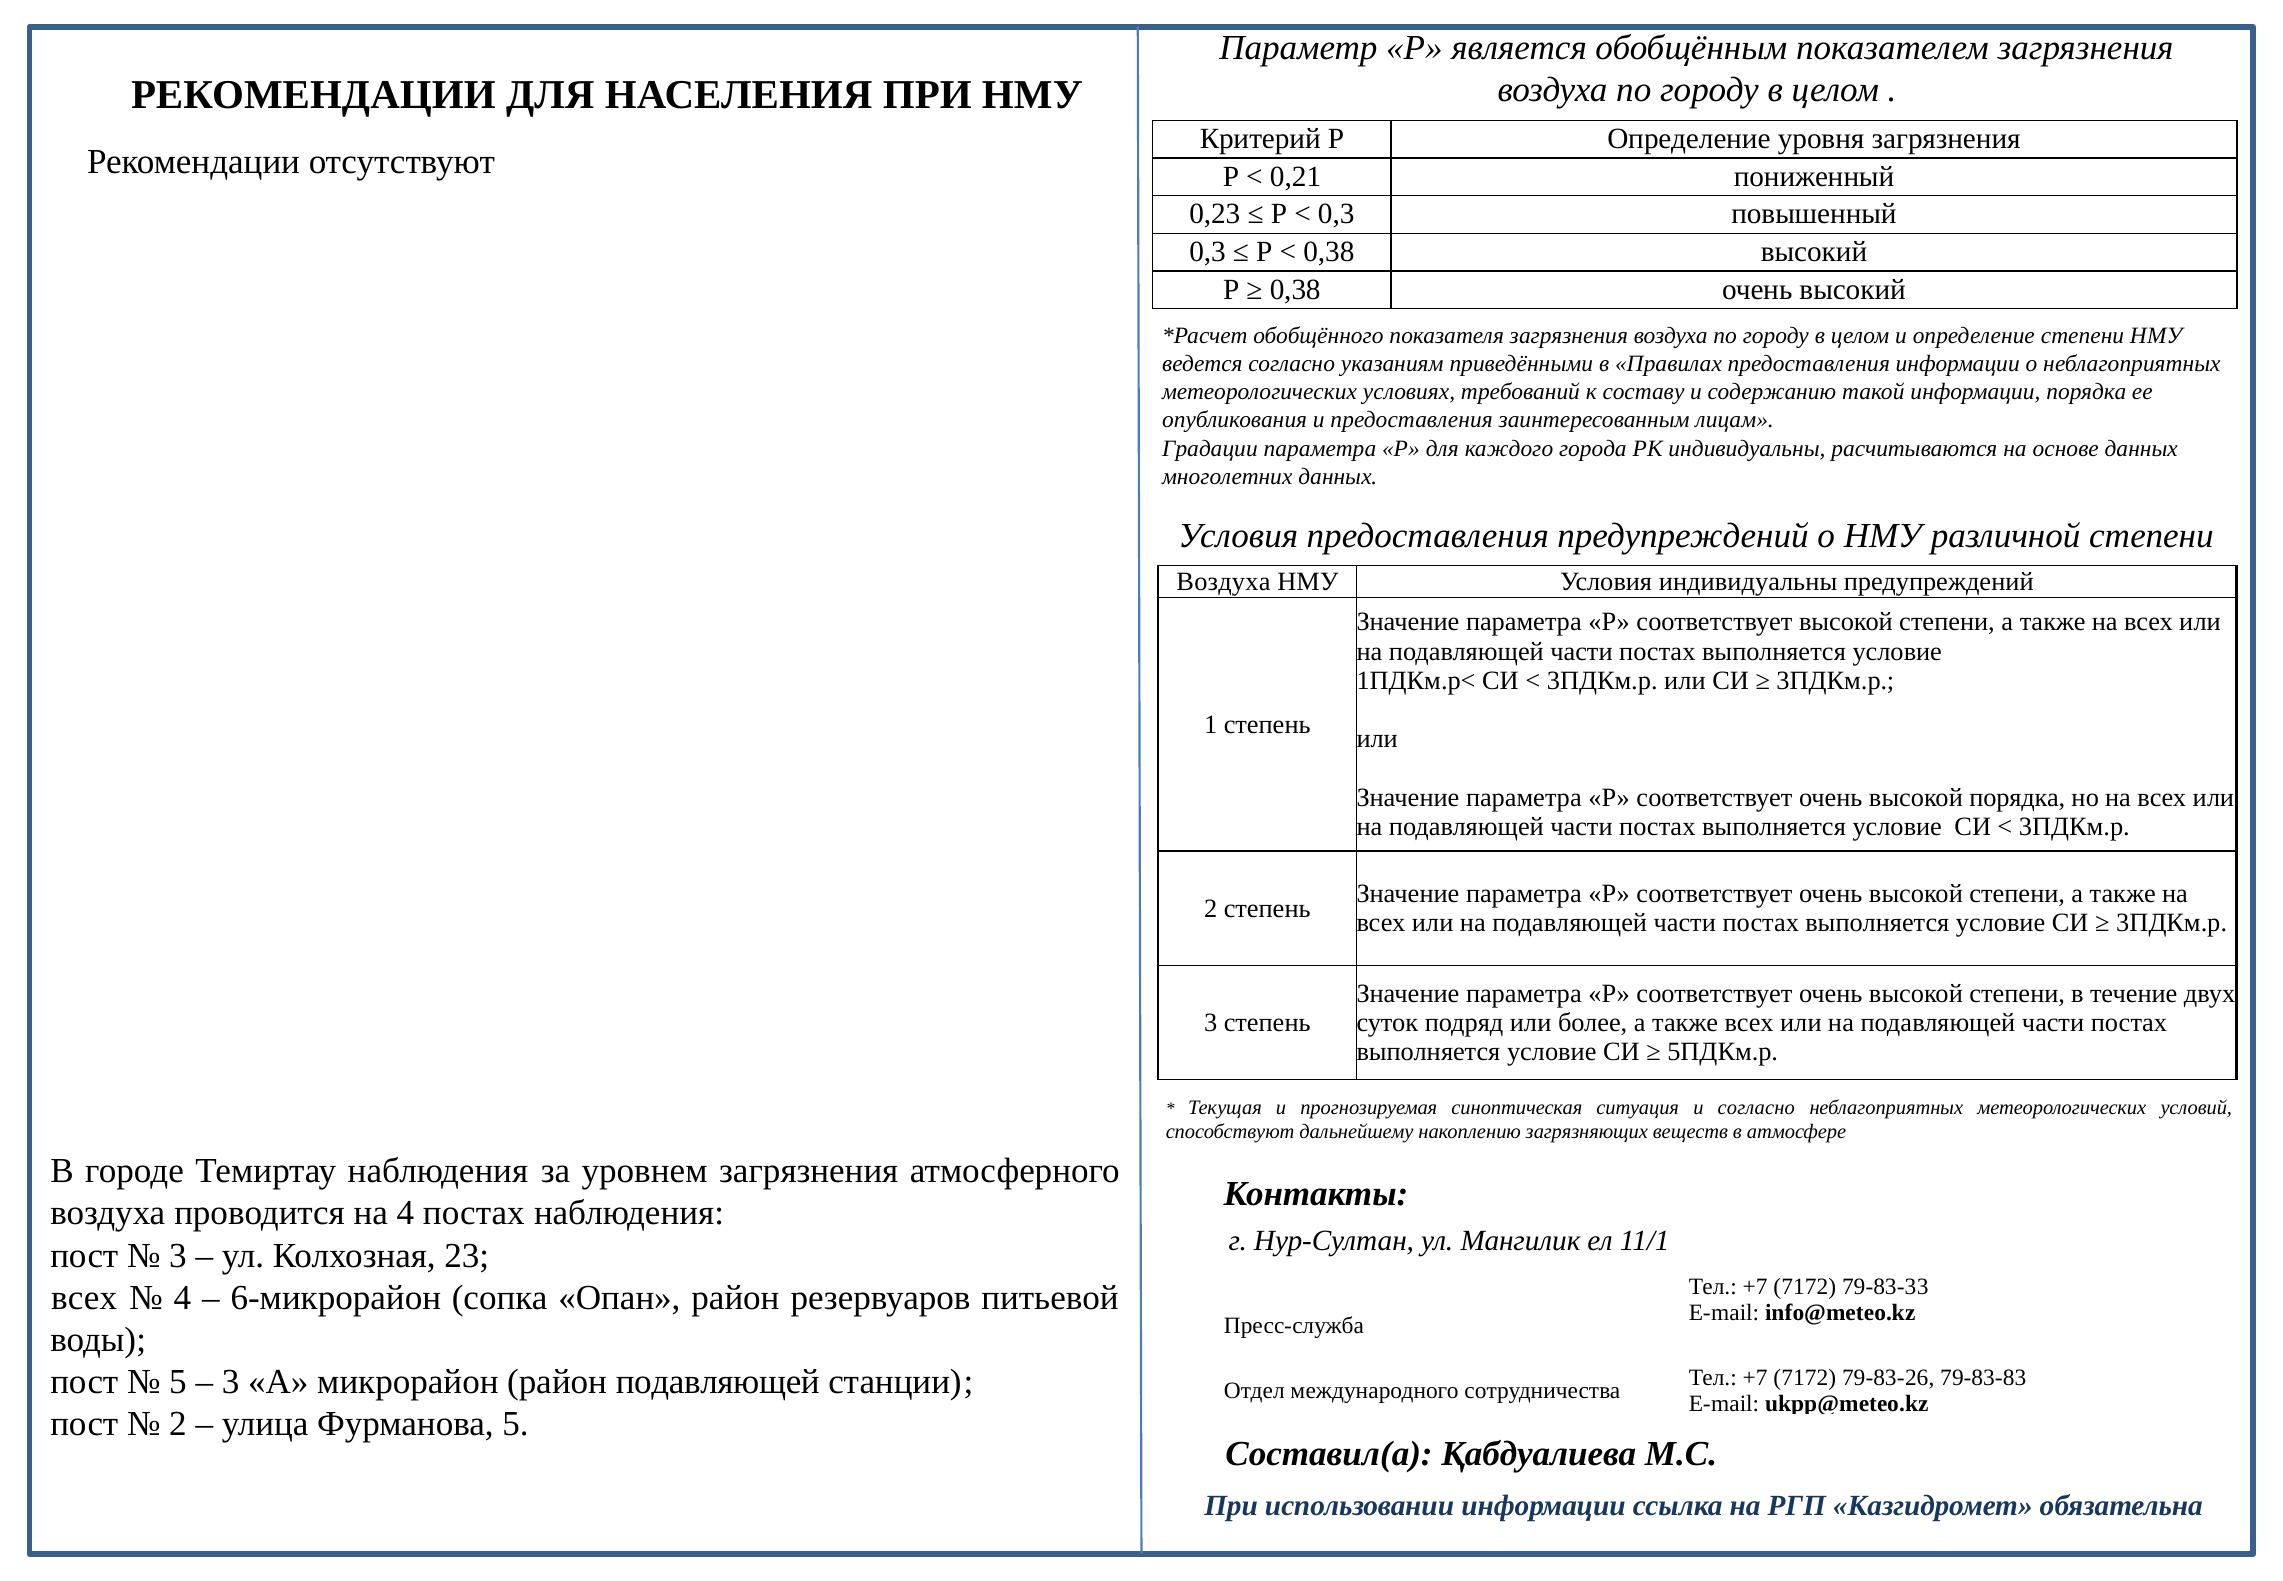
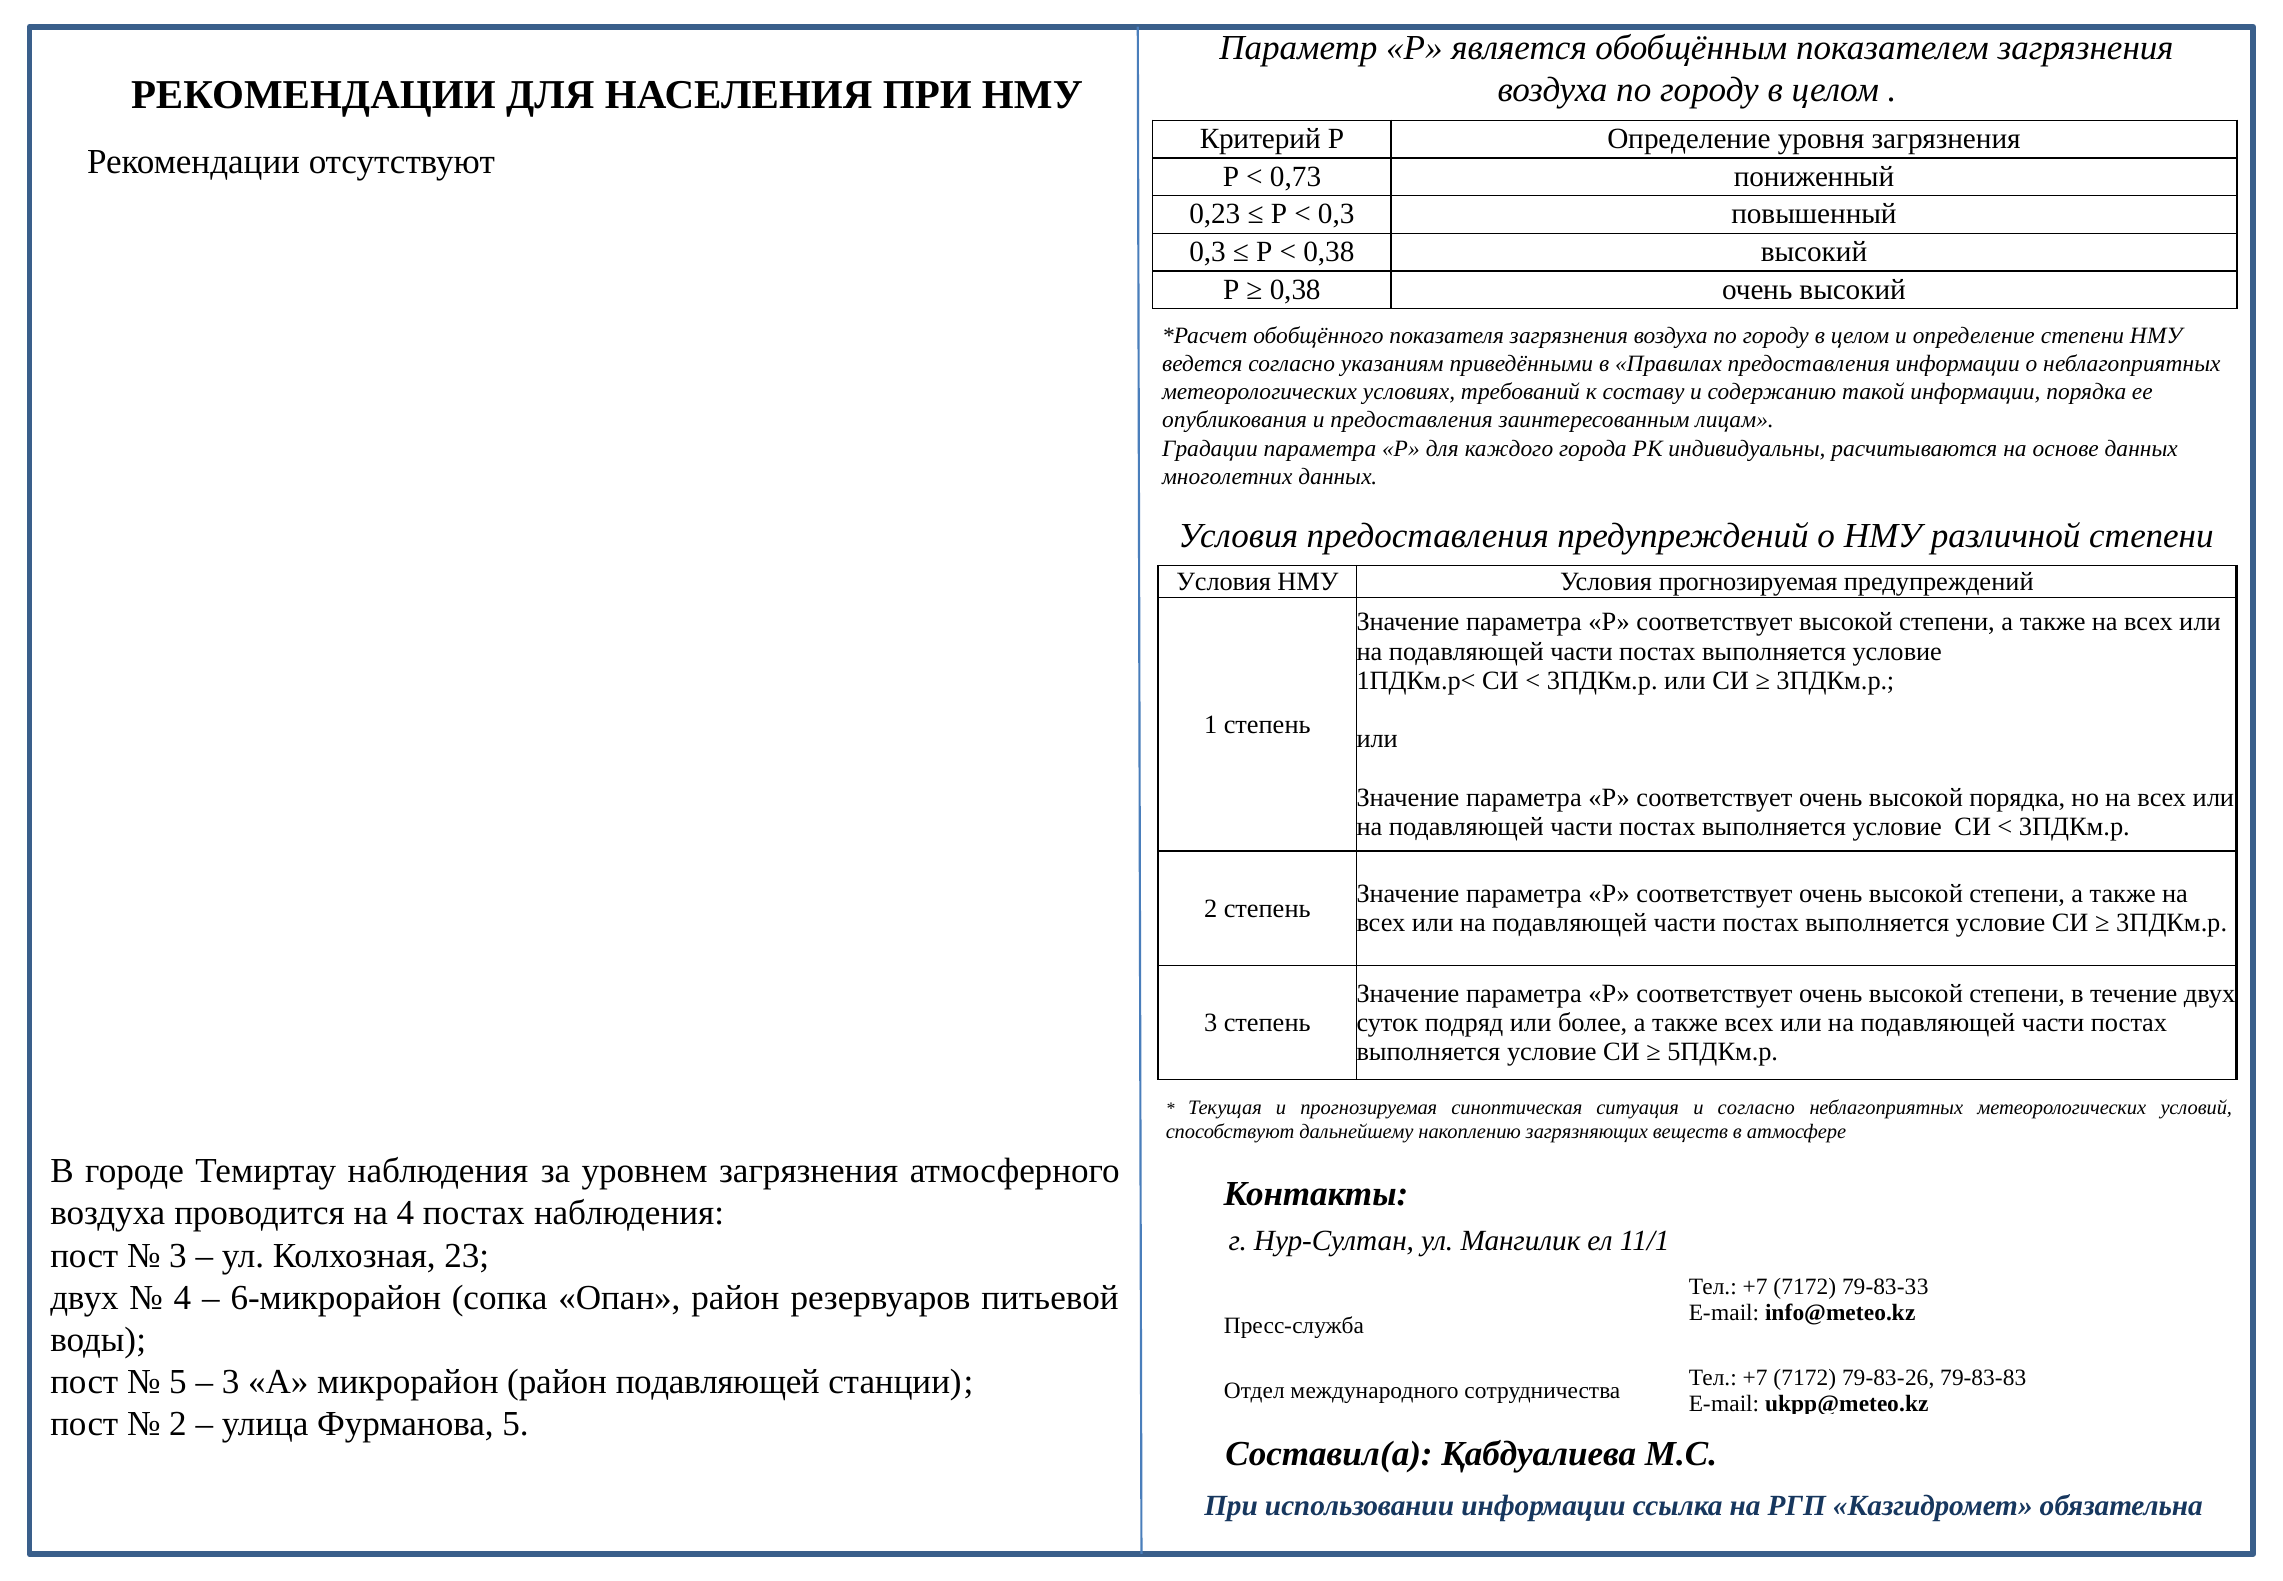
0,21: 0,21 -> 0,73 (1296, 177)
Воздуха: Воздуха -> Условия (1224, 582)
Условия индивидуальны: индивидуальны -> прогнозируемая (1748, 582)
всех: всех -> двух (84, 1297)
